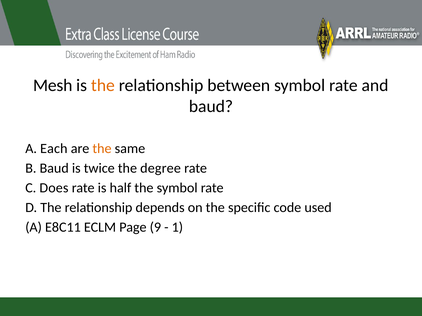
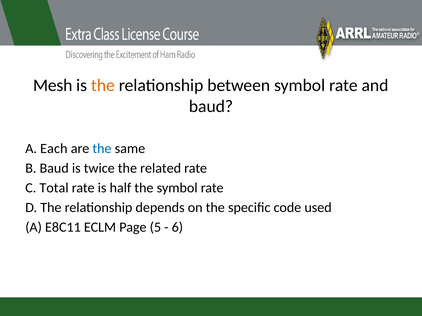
the colour: orange -> blue (102, 149)
degree: degree -> related (161, 168)
Does: Does -> Total (54, 188)
9: 9 -> 5 (155, 227)
1: 1 -> 6 (177, 227)
